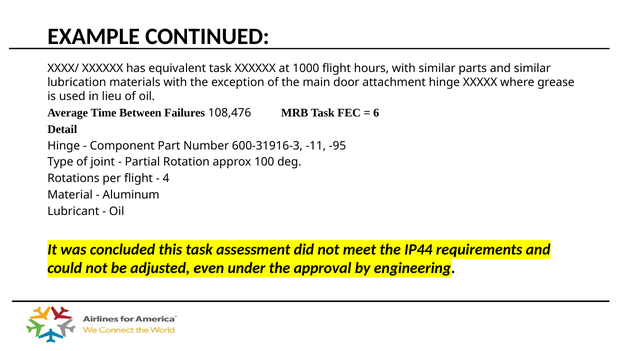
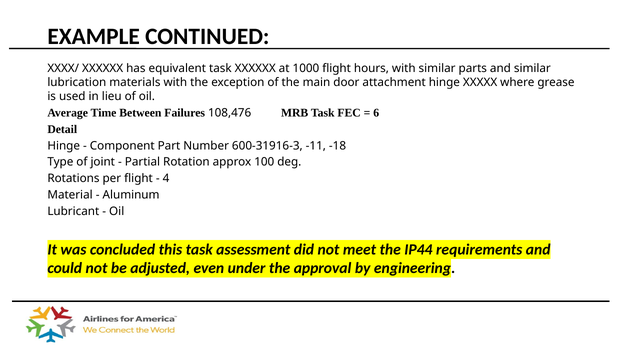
-95: -95 -> -18 (338, 145)
